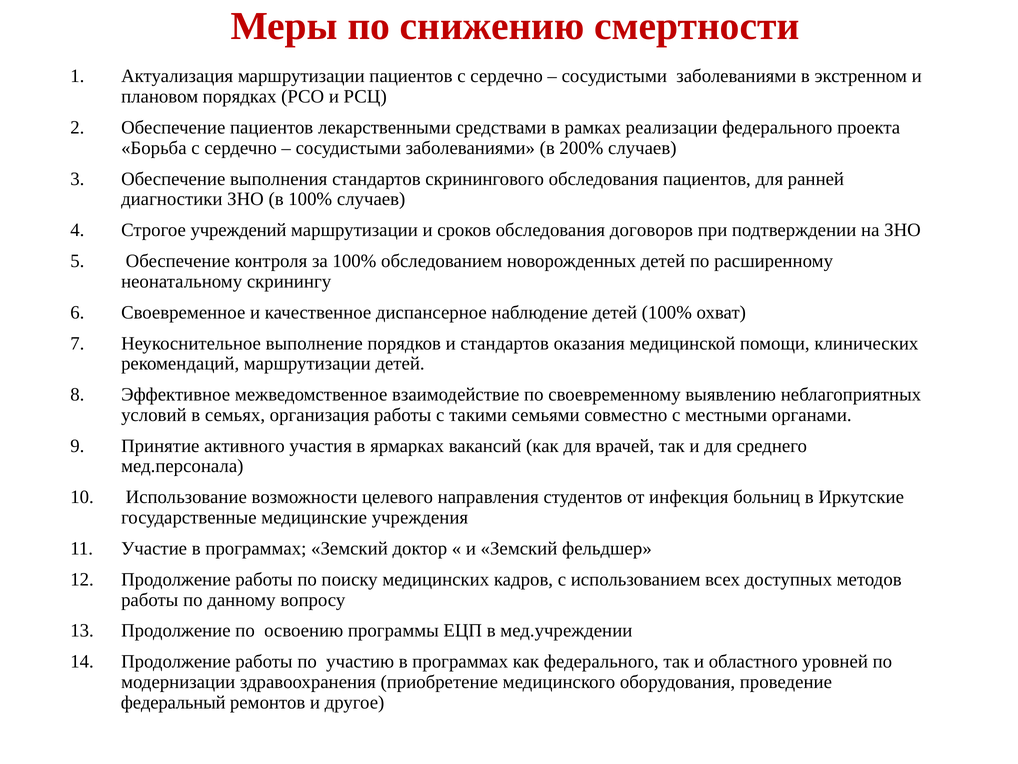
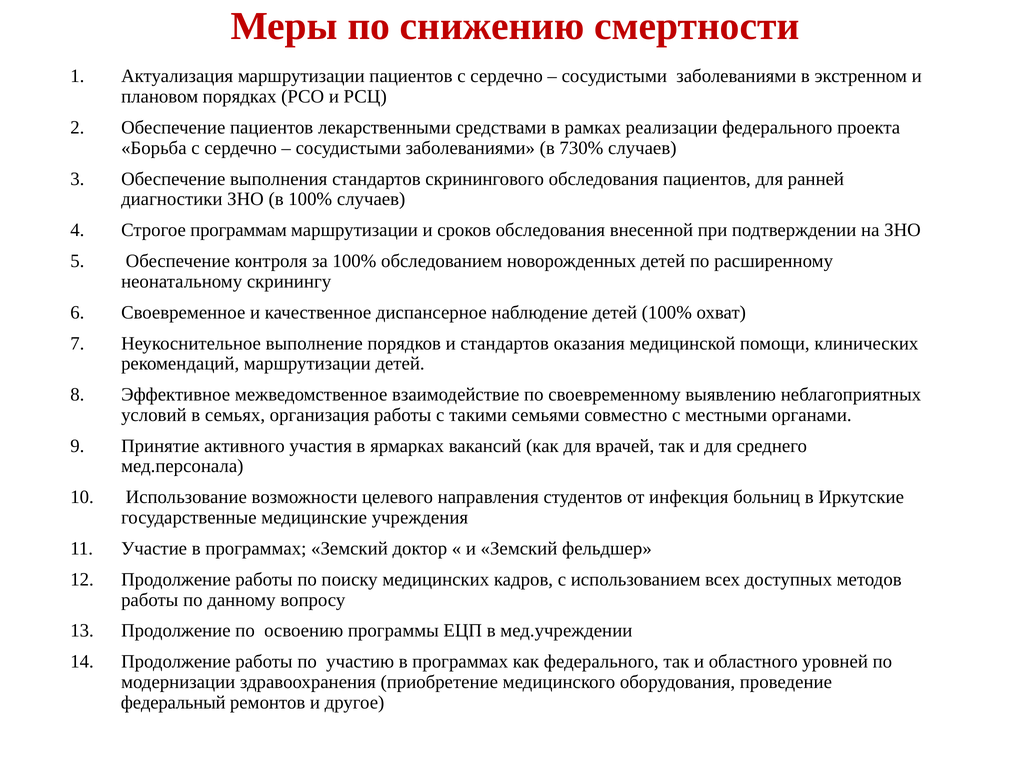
200%: 200% -> 730% (581, 148)
учреждений: учреждений -> программам (239, 230)
договоров: договоров -> внесенной (651, 230)
